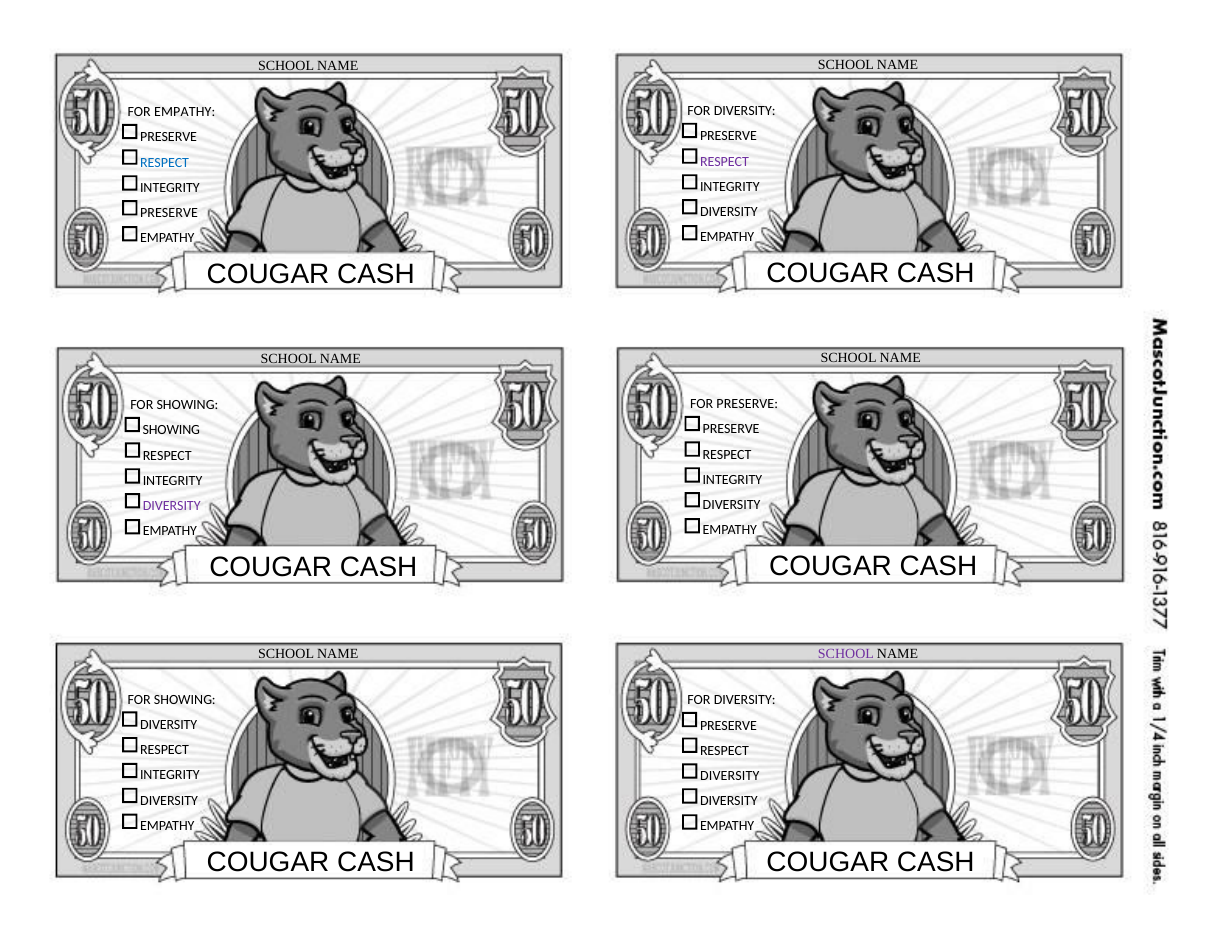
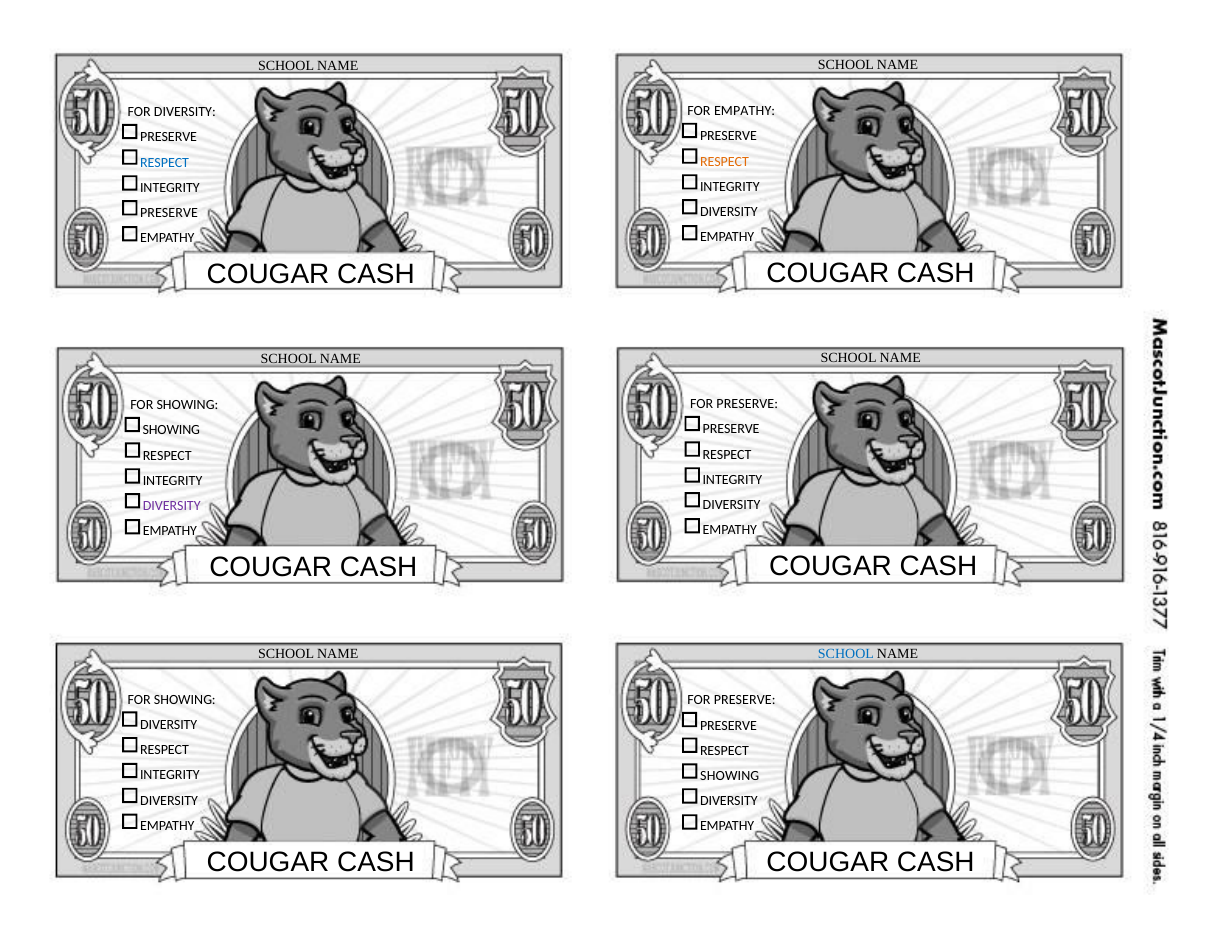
DIVERSITY: DIVERSITY -> EMPATHY (745, 111)
FOR EMPATHY: EMPATHY -> DIVERSITY (185, 112)
RESPECT colour: purple -> orange (724, 162)
SCHOOL colour: purple -> blue (846, 654)
DIVERSITY: DIVERSITY -> PRESERVE (745, 700)
DIVERSITY: DIVERSITY -> SHOWING (730, 776)
